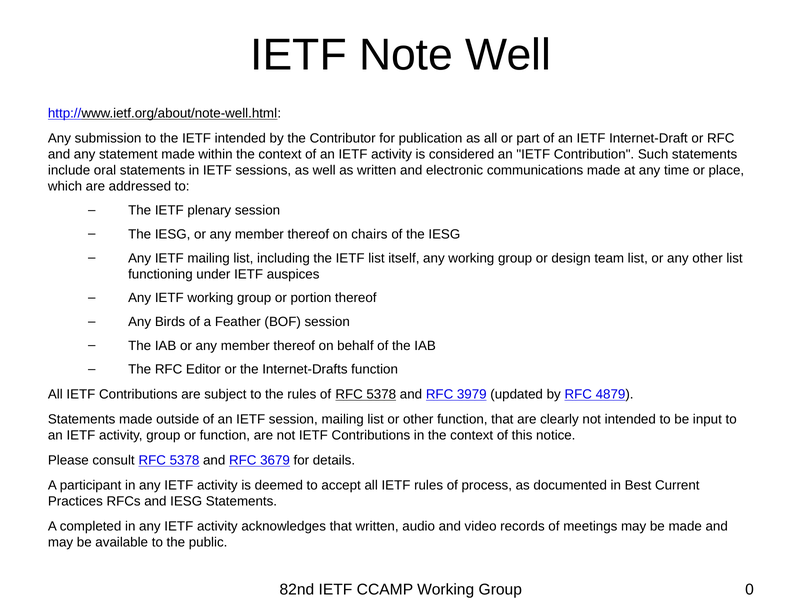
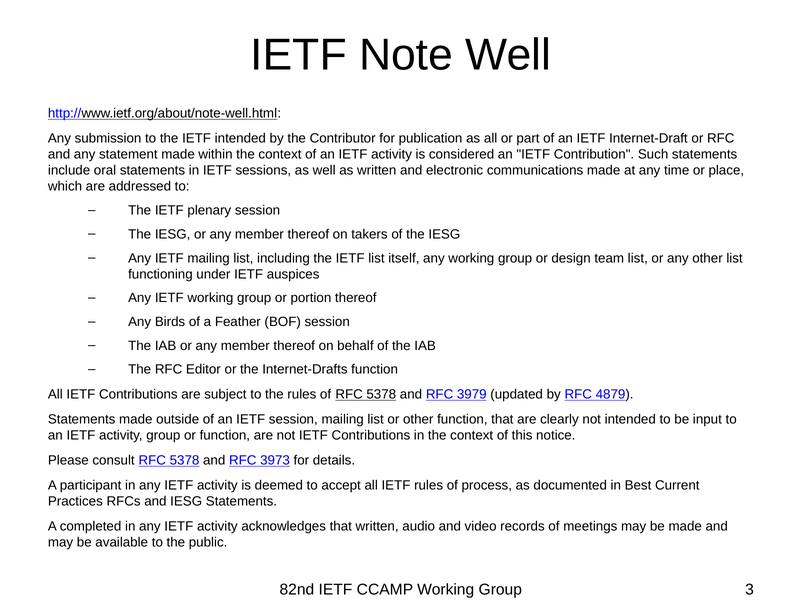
chairs: chairs -> takers (369, 234)
3679: 3679 -> 3973 (275, 460)
0: 0 -> 3 (750, 589)
